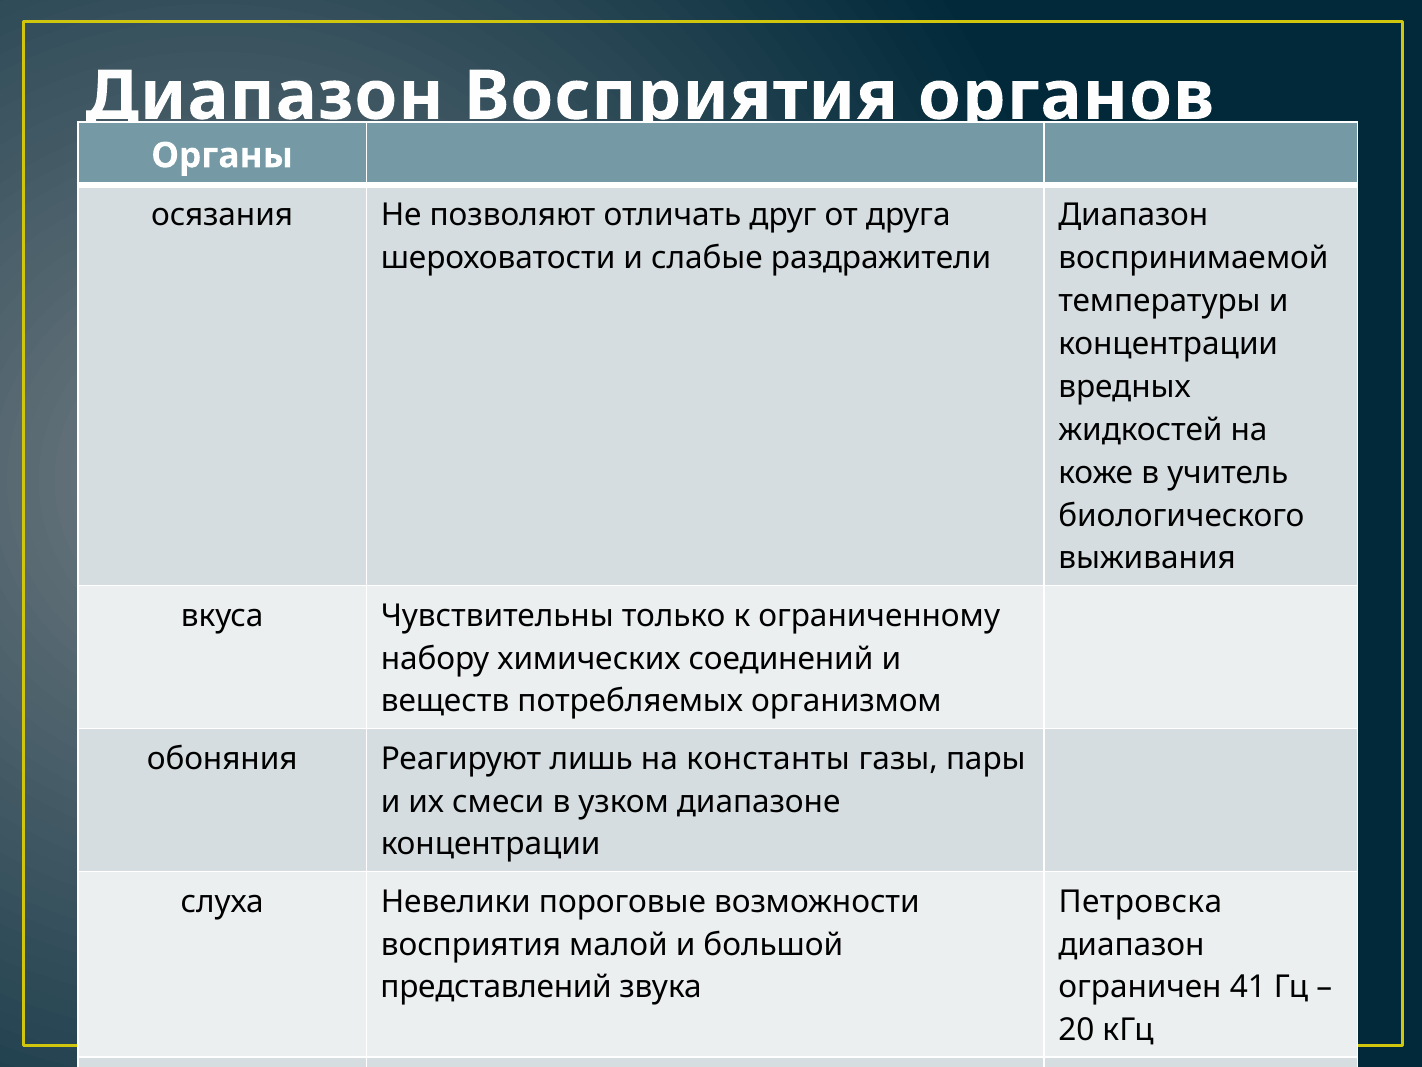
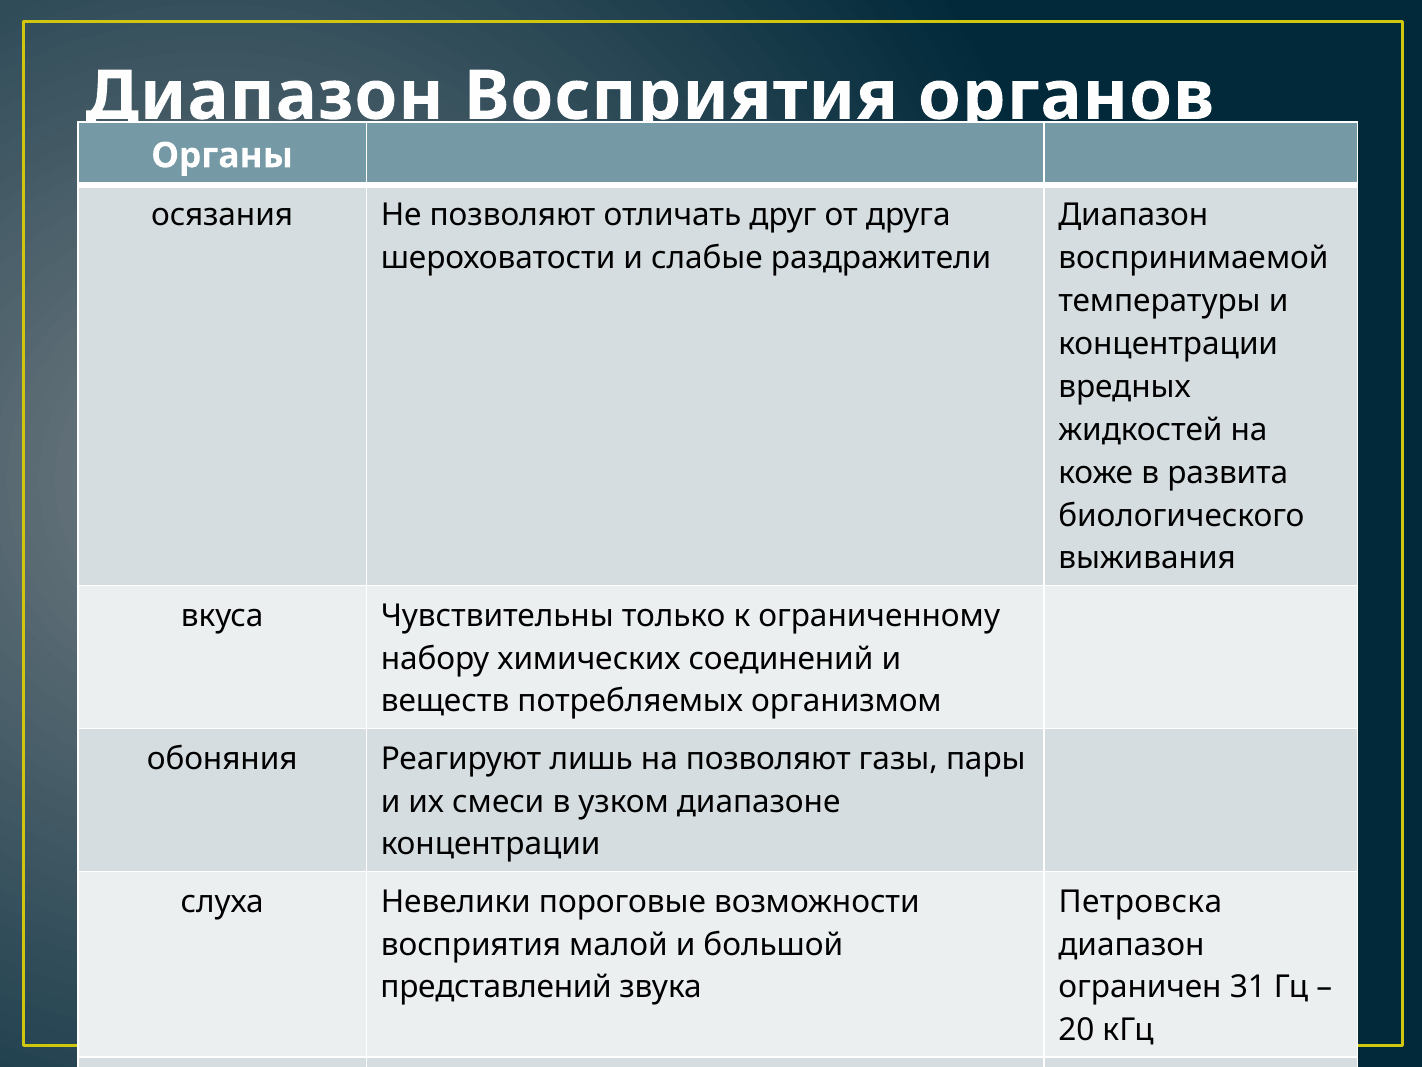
учитель: учитель -> развита (1228, 473)
на константы: константы -> позволяют (768, 758)
41: 41 -> 31 (1248, 987)
